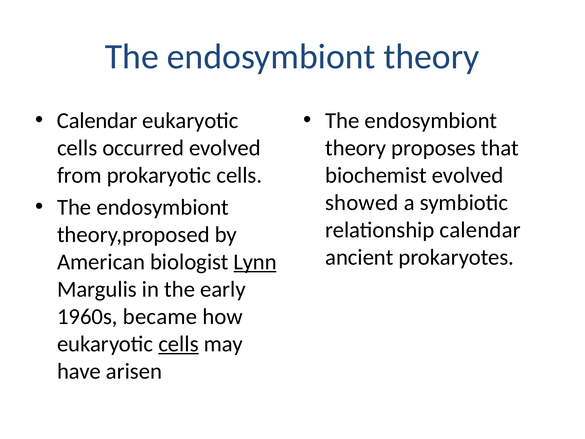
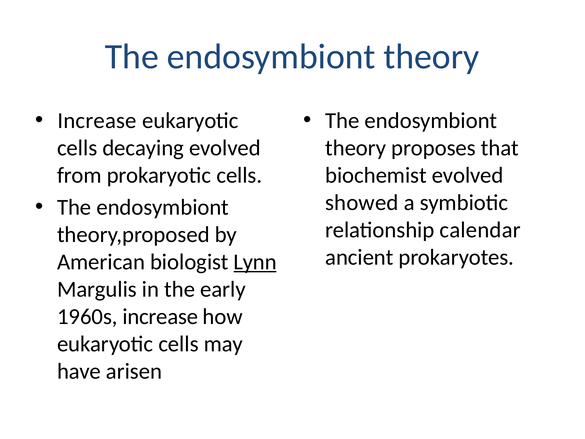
Calendar: Calendar -> Increase (97, 121)
occurred: occurred -> decaying (143, 148)
1960s became: became -> increase (160, 316)
cells underline: present -> none (179, 344)
